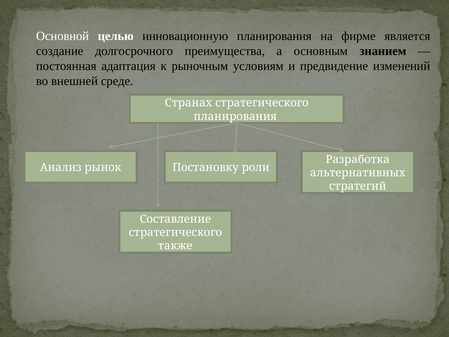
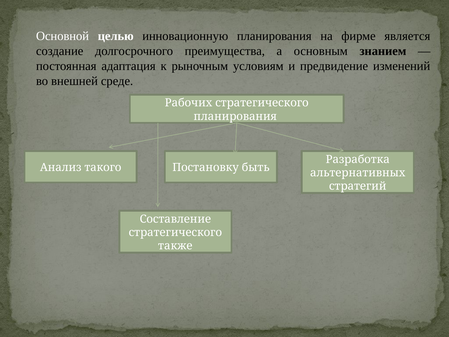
Странах: Странах -> Рабочих (189, 103)
рынок: рынок -> такого (103, 167)
роли: роли -> быть (256, 167)
